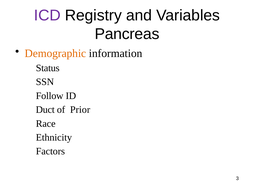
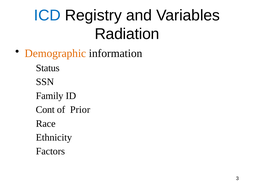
ICD colour: purple -> blue (47, 15)
Pancreas: Pancreas -> Radiation (127, 34)
Follow: Follow -> Family (50, 96)
Duct: Duct -> Cont (45, 109)
